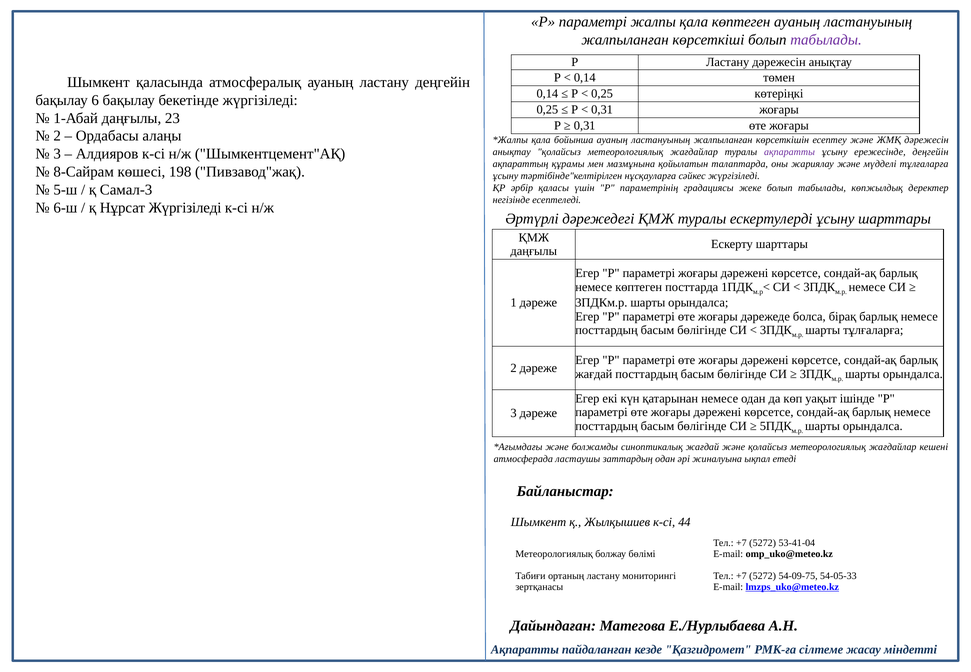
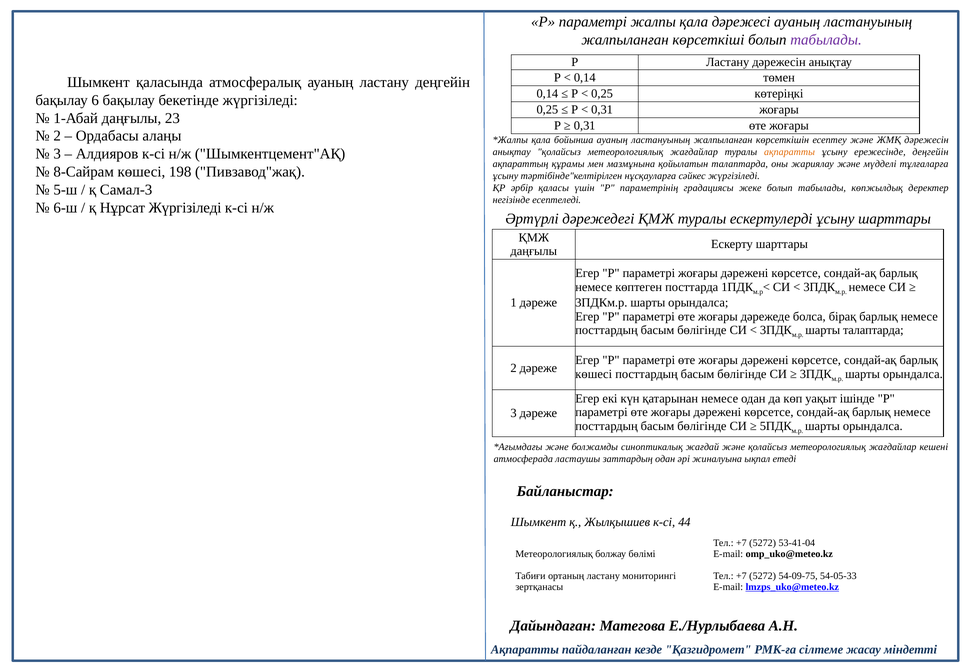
қала көптеген: көптеген -> дәрежесі (741, 22)
ақпаратты colour: purple -> orange (789, 152)
шарты тұлғаларға: тұлғаларға -> талаптарда (873, 330)
жағдай: жағдай -> көшесі (594, 374)
